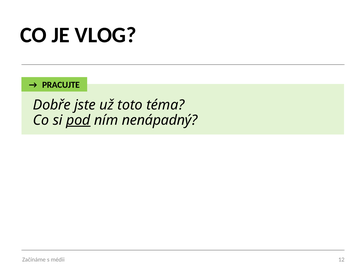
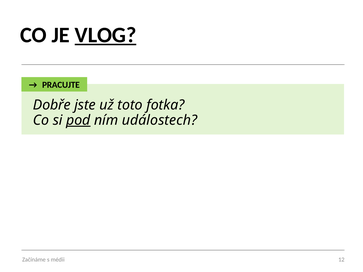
VLOG underline: none -> present (106, 35)
téma: téma -> fotka (165, 105)
nenápadný: nenápadný -> událostech (160, 120)
